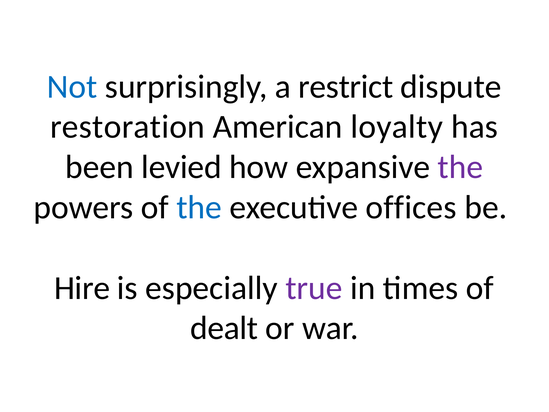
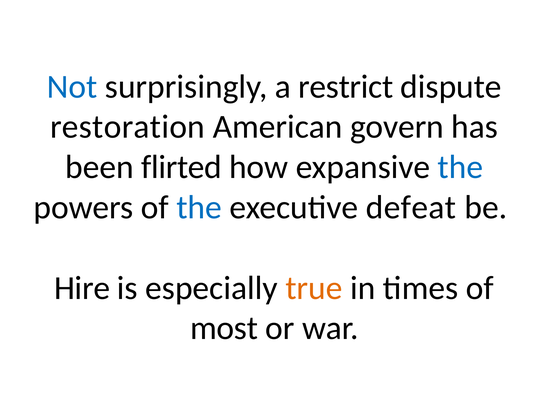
loyalty: loyalty -> govern (397, 127)
levied: levied -> flirted (182, 167)
the colour: purple -> blue (460, 167)
offices: offices -> defeat (411, 207)
true colour: purple -> orange (314, 288)
dealt: dealt -> most (224, 328)
